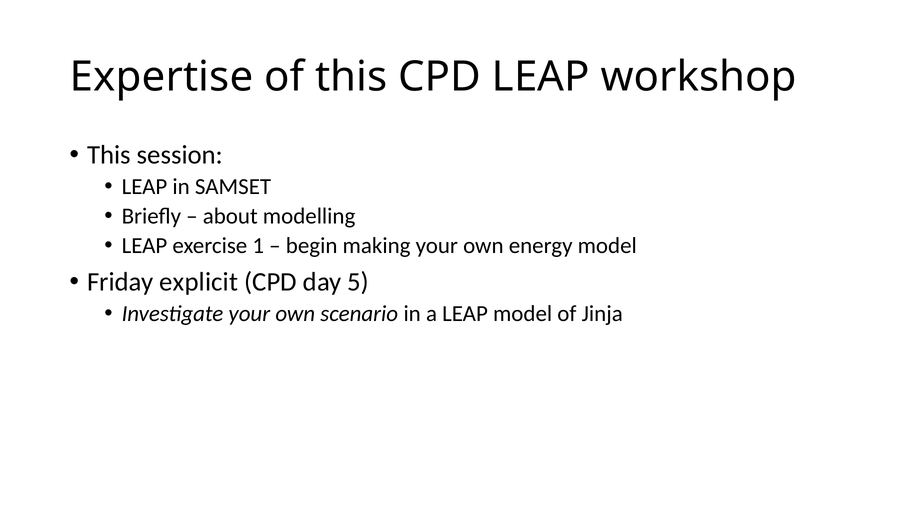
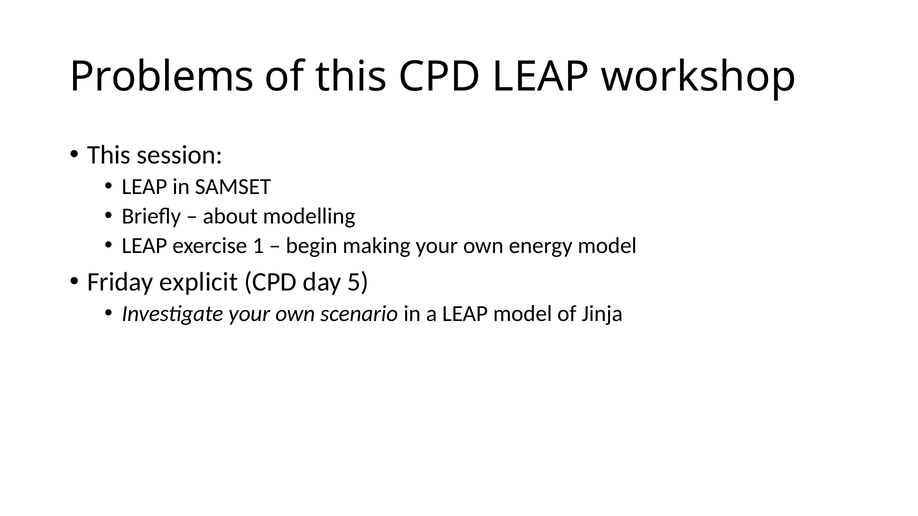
Expertise: Expertise -> Problems (162, 77)
